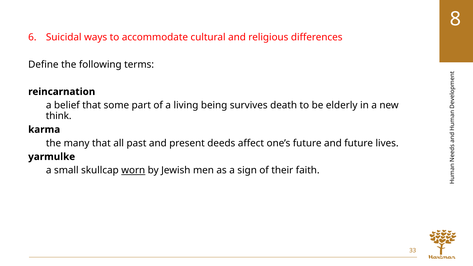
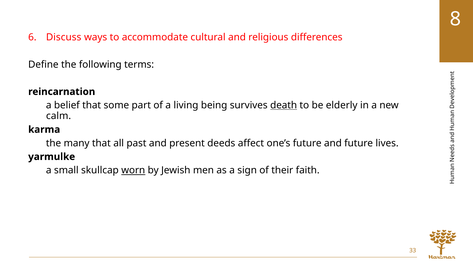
Suicidal: Suicidal -> Discuss (64, 37)
death underline: none -> present (284, 105)
think: think -> calm (59, 116)
